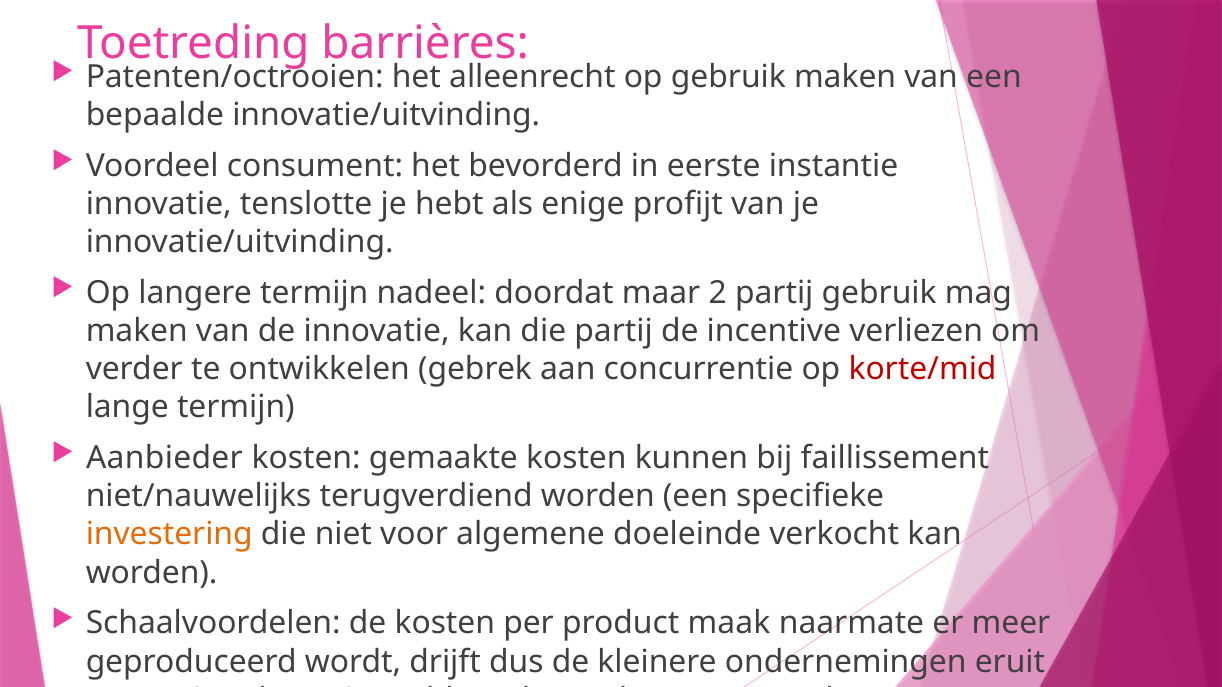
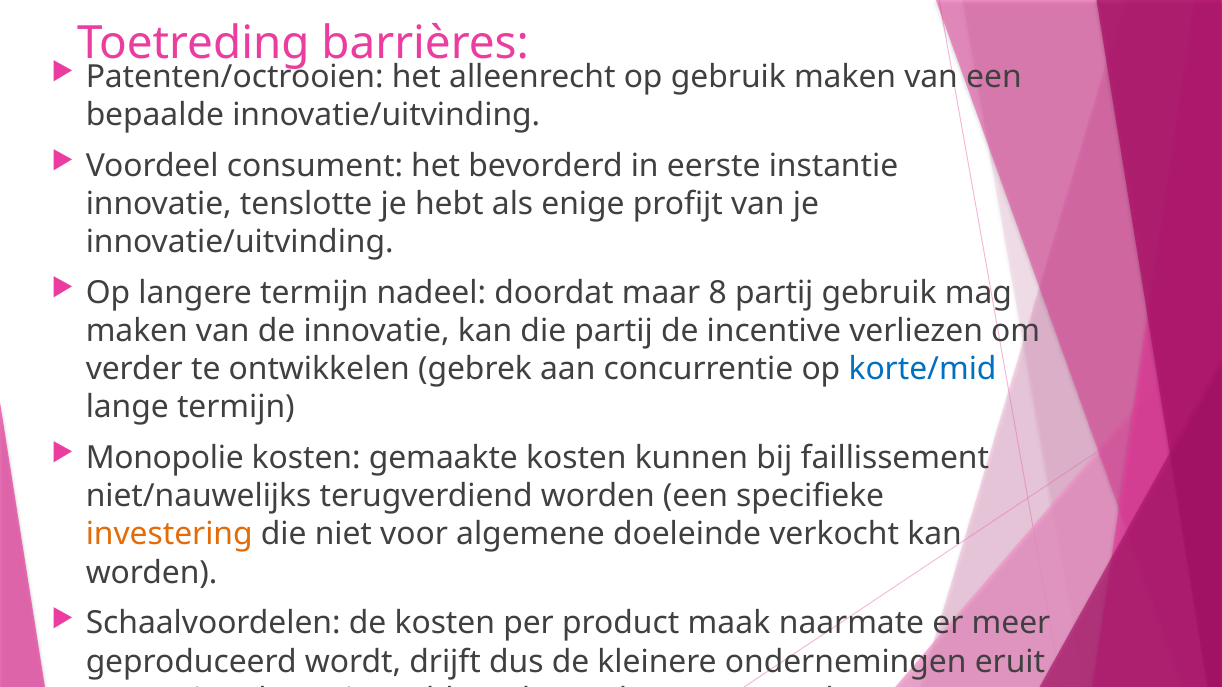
2: 2 -> 8 (718, 293)
korte/mid colour: red -> blue (923, 369)
Aanbieder: Aanbieder -> Monopolie (165, 458)
